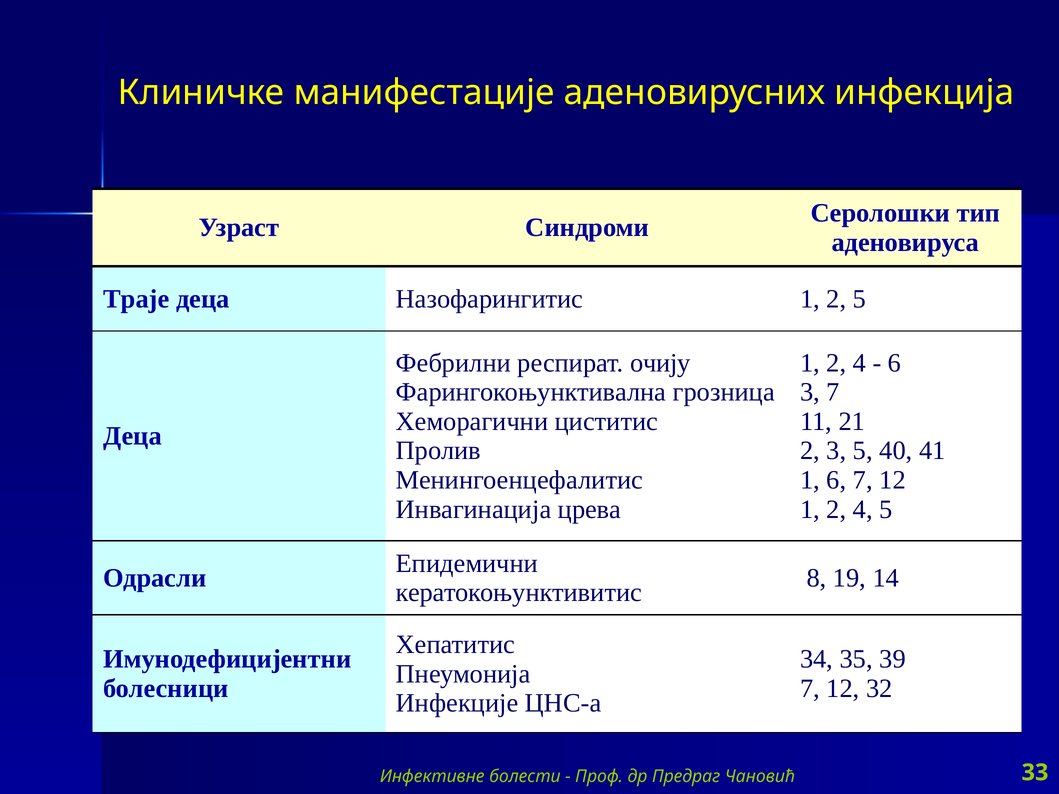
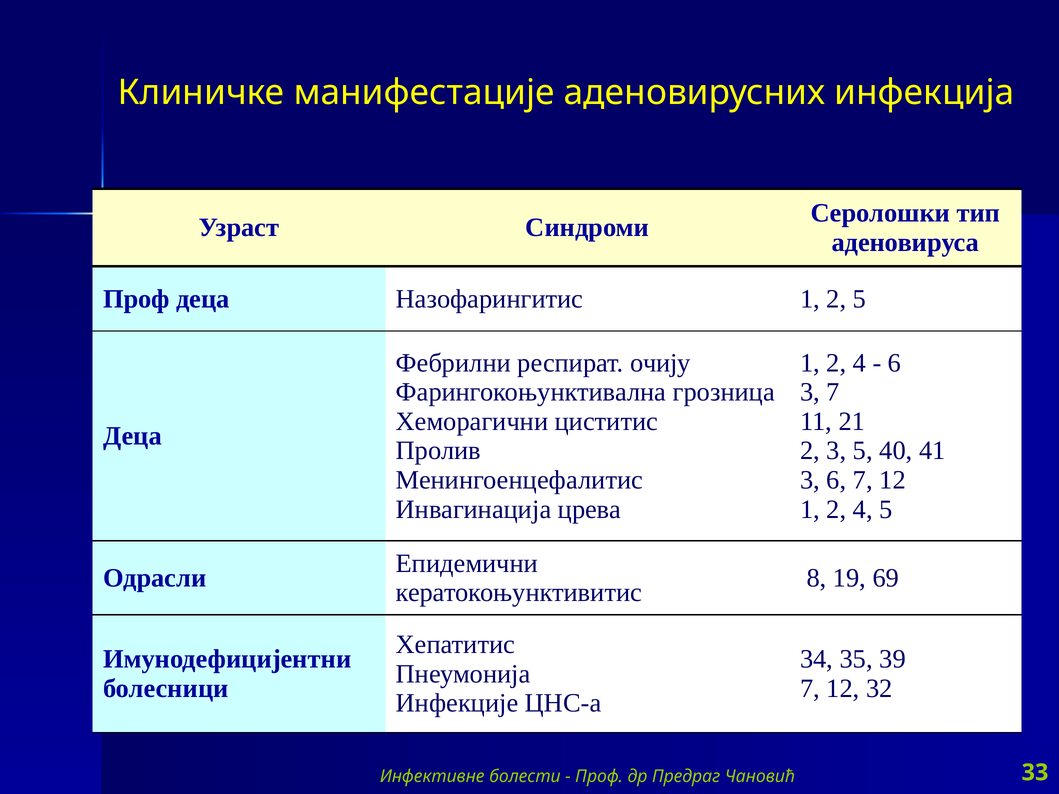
Траје: Траје -> Проф (136, 299)
1: 1 -> 3 (810, 480)
14: 14 -> 69 (886, 578)
